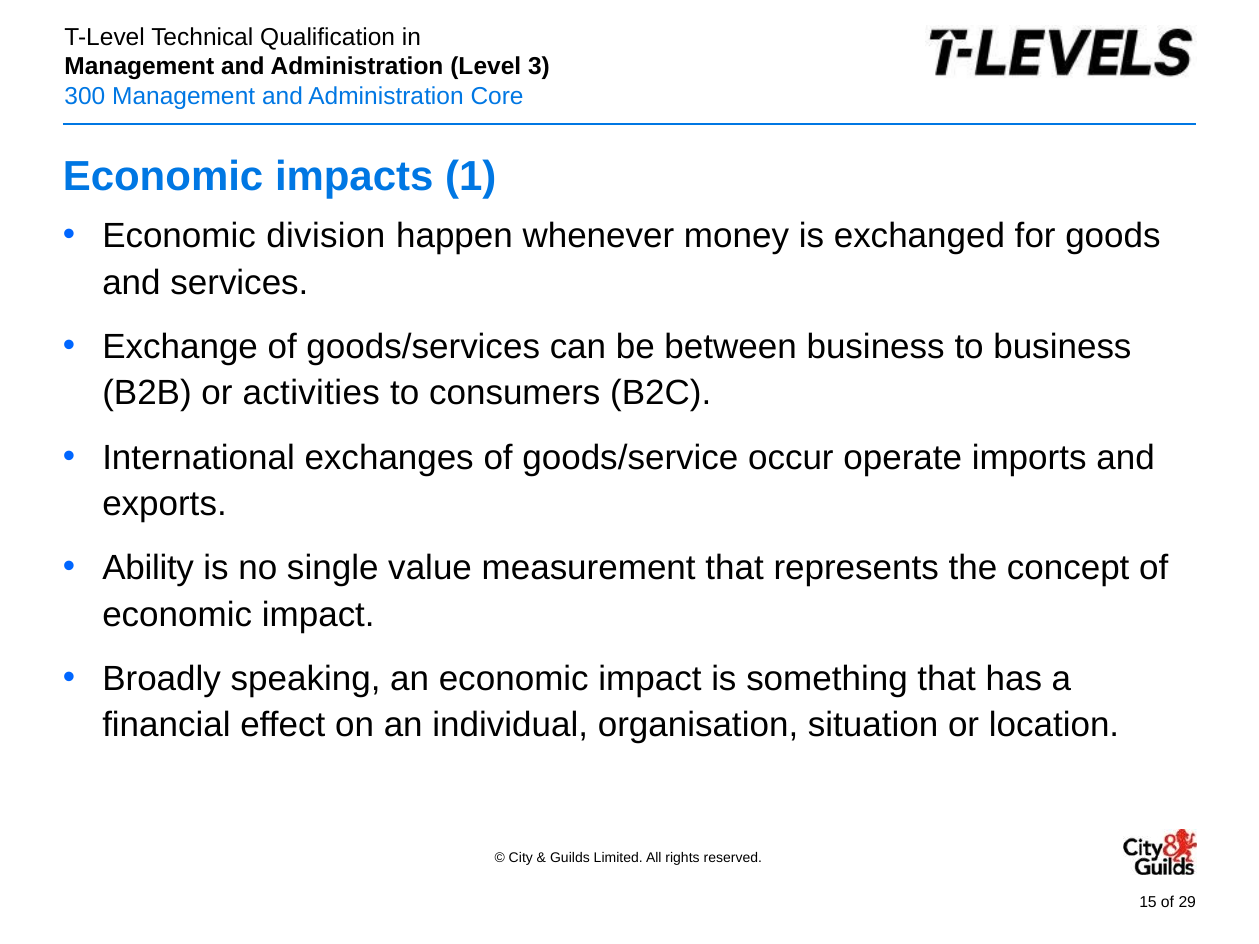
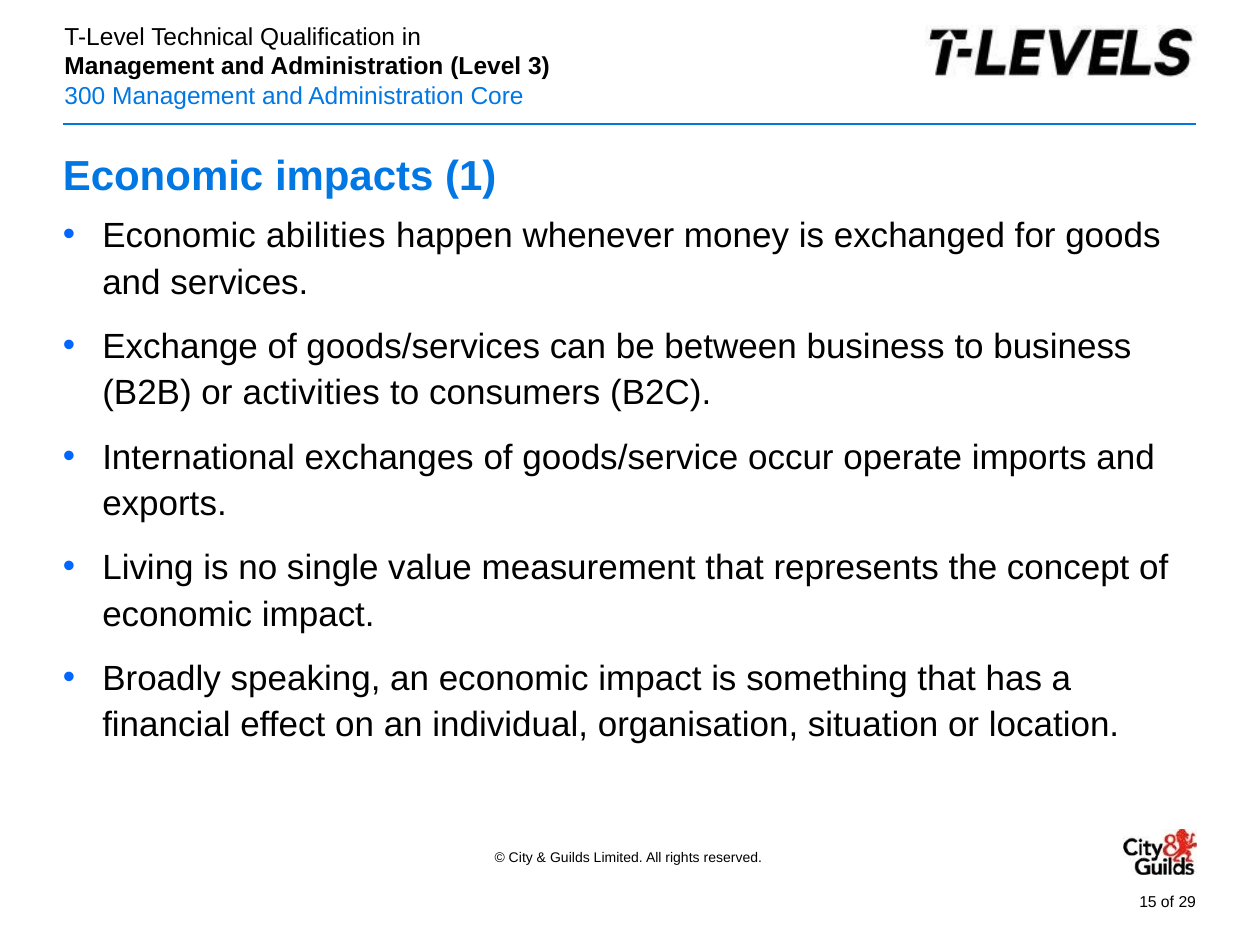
division: division -> abilities (326, 236)
Ability: Ability -> Living (148, 568)
